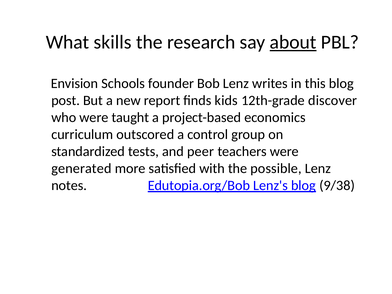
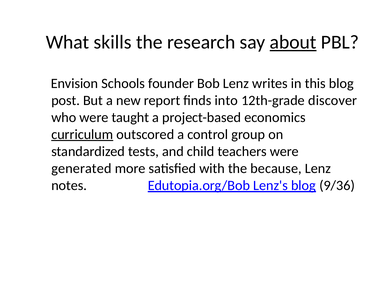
kids: kids -> into (226, 100)
curriculum underline: none -> present (82, 134)
peer: peer -> child (201, 151)
possible: possible -> because (276, 168)
9/38: 9/38 -> 9/36 (337, 185)
